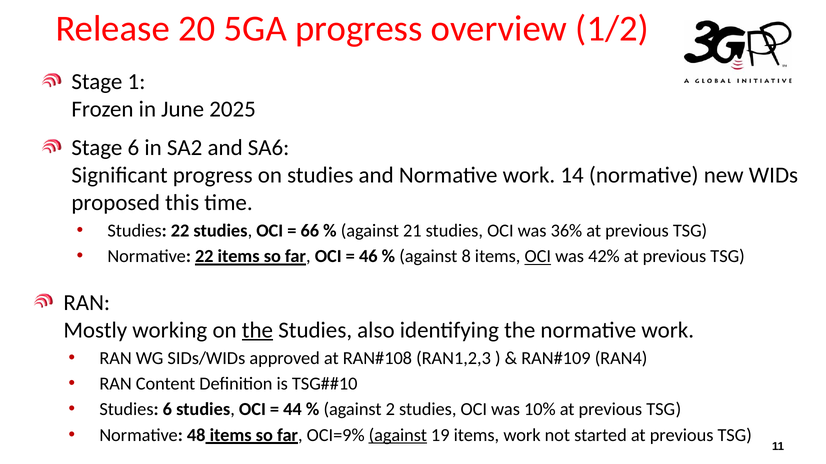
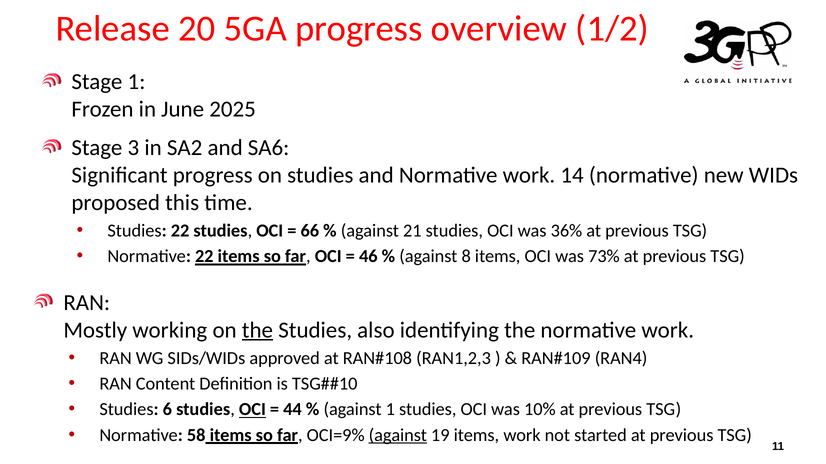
Stage 6: 6 -> 3 (133, 148)
OCI underline: present -> none (538, 257)
42%: 42% -> 73% (604, 257)
OCI underline: none -> present (252, 410)
against 2: 2 -> 1 (390, 410)
48: 48 -> 58 (196, 436)
